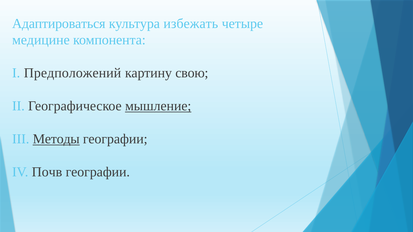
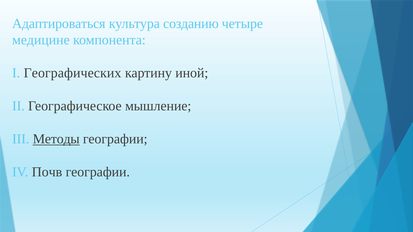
избежать: избежать -> созданию (191, 24)
Предположений: Предположений -> Географических (73, 73)
свою: свою -> иной (192, 73)
мышление underline: present -> none (158, 106)
